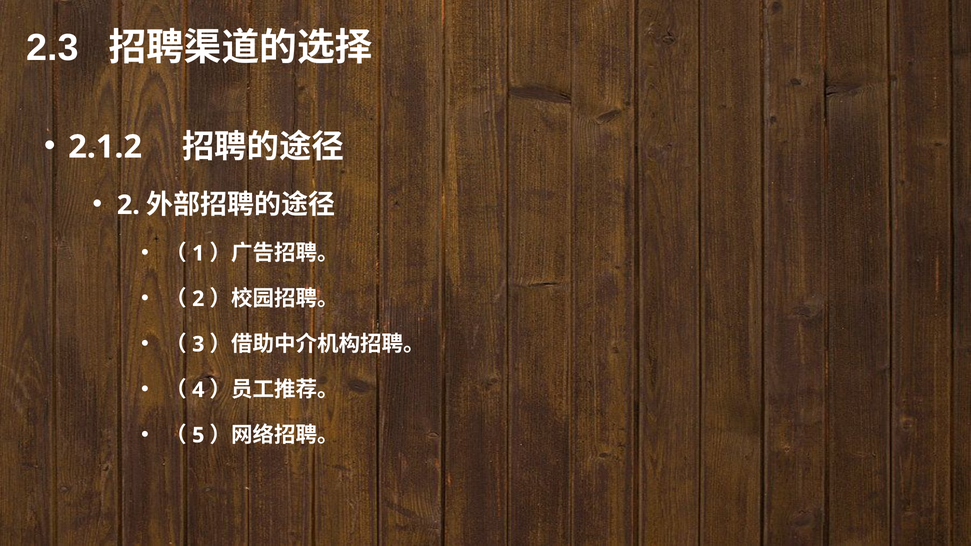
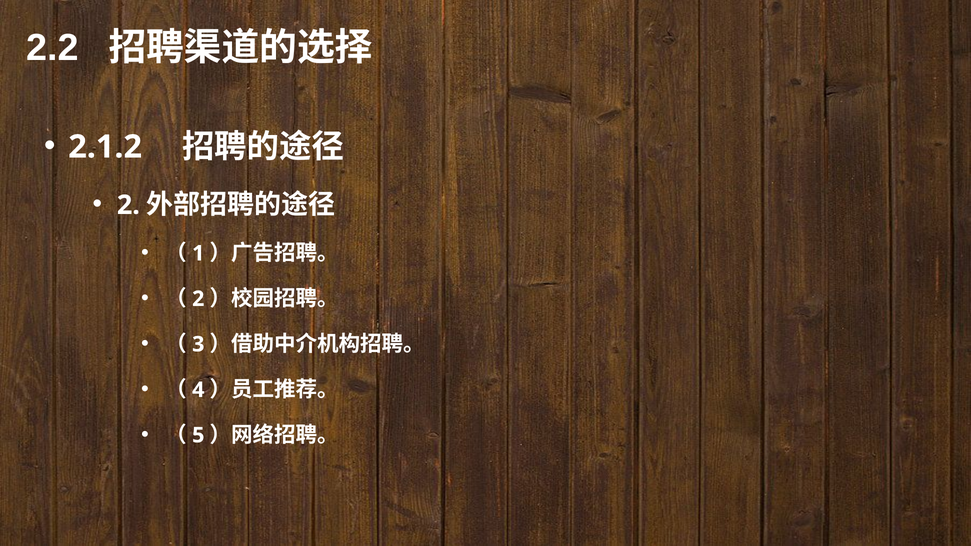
2.3: 2.3 -> 2.2 (53, 48)
